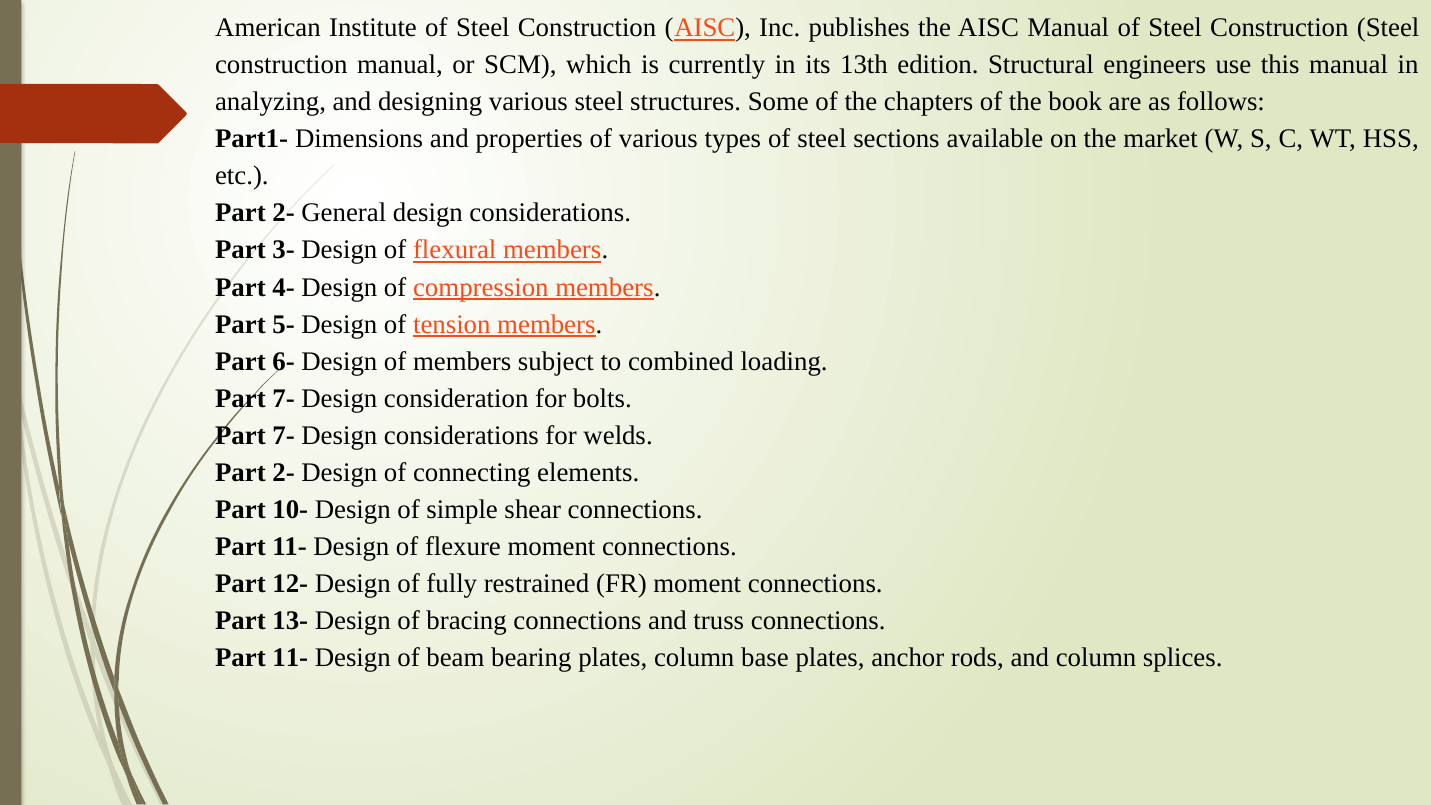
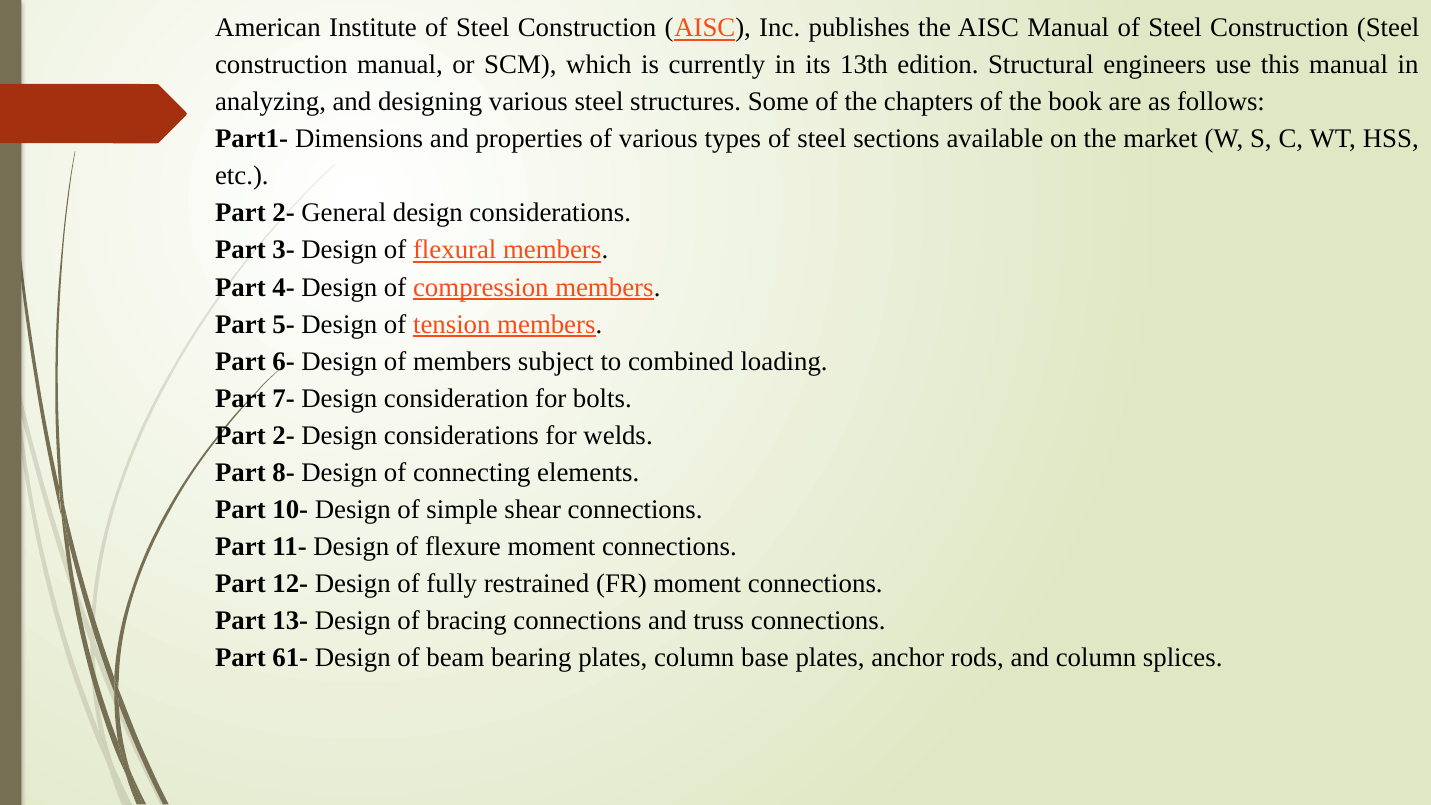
7-: 7- -> 2- (284, 435)
2-: 2- -> 8- (284, 472)
11-: 11- -> 61- (290, 657)
